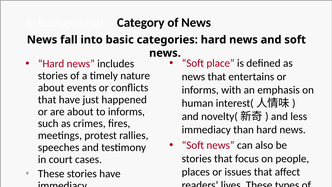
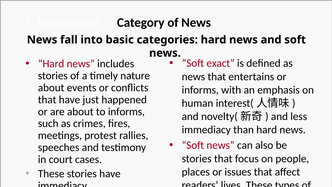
place: place -> exact (221, 63)
